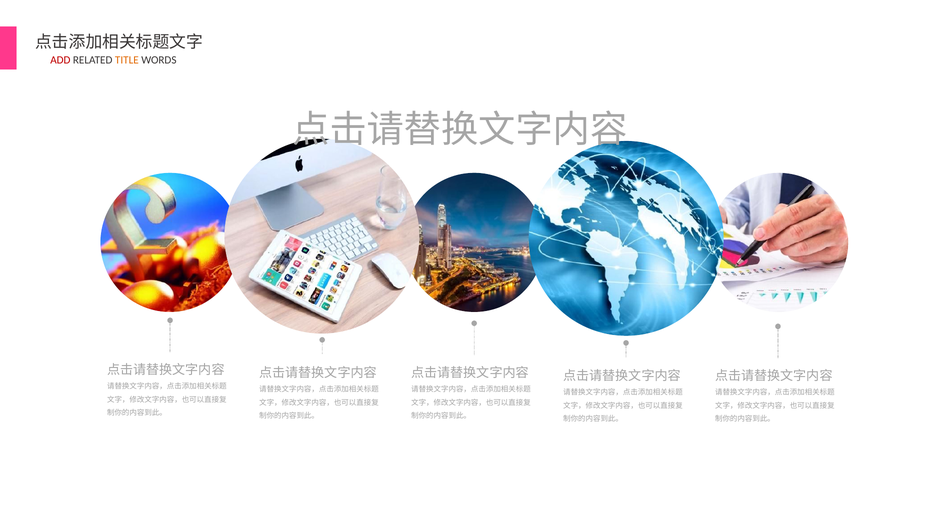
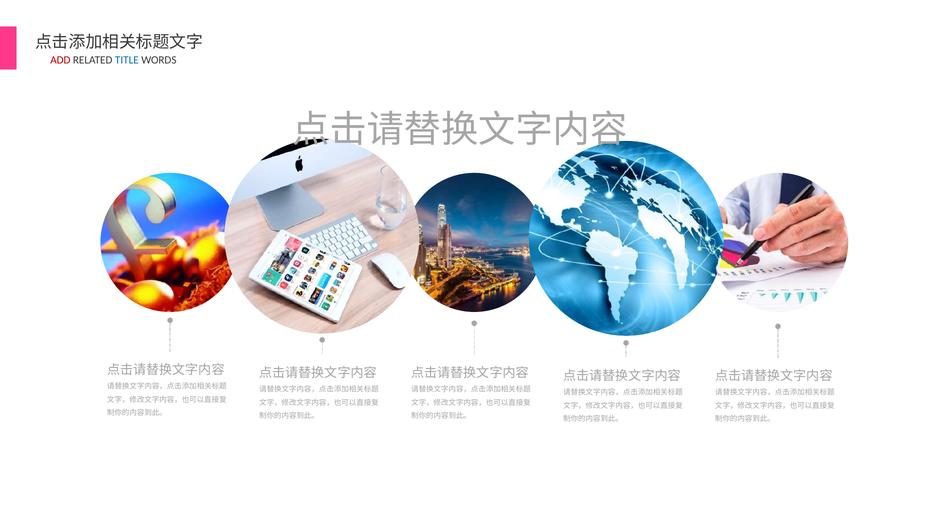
TITLE colour: orange -> blue (127, 60)
